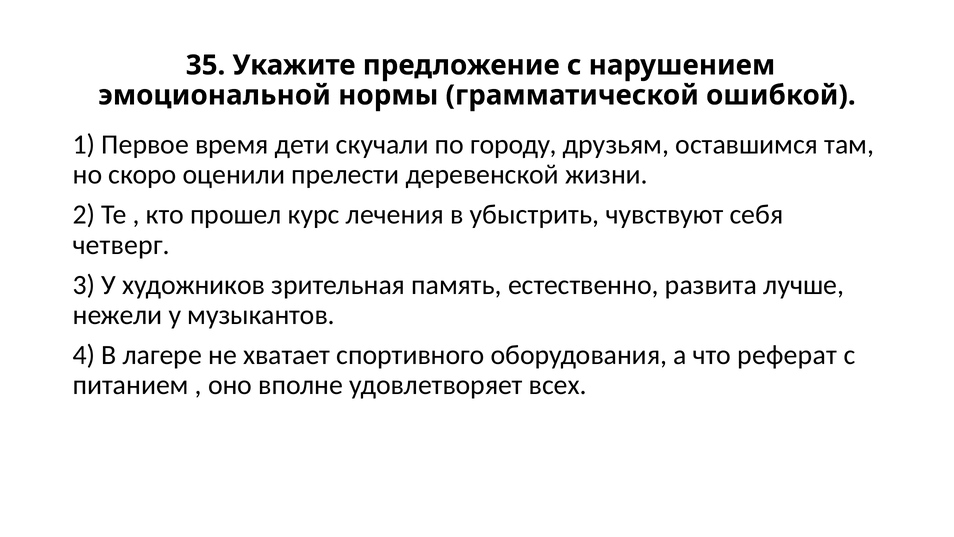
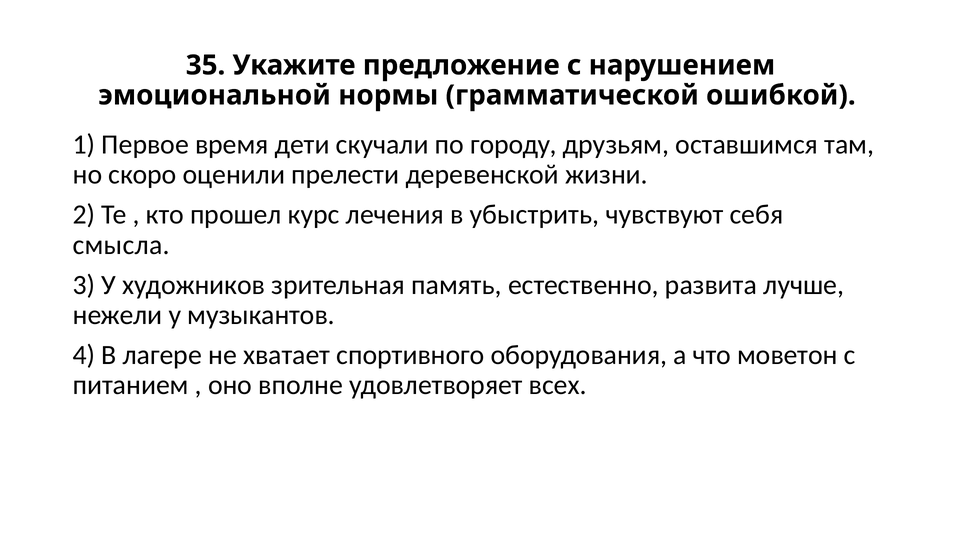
четверг: четверг -> смысла (121, 245)
реферат: реферат -> моветон (787, 355)
